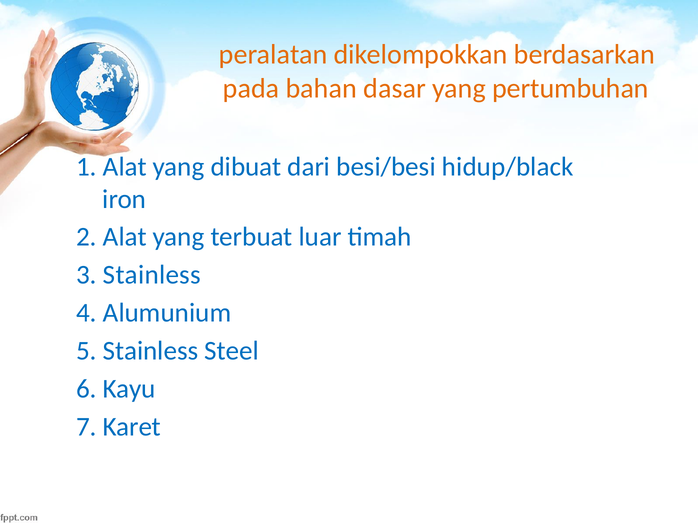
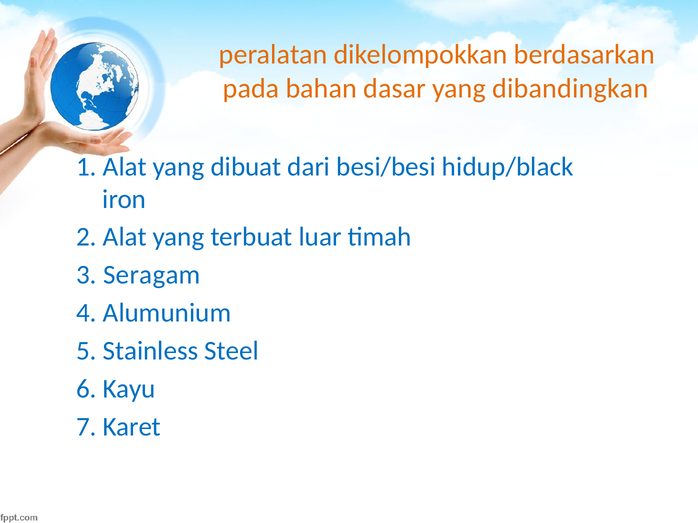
pertumbuhan: pertumbuhan -> dibandingkan (570, 88)
3 Stainless: Stainless -> Seragam (152, 275)
